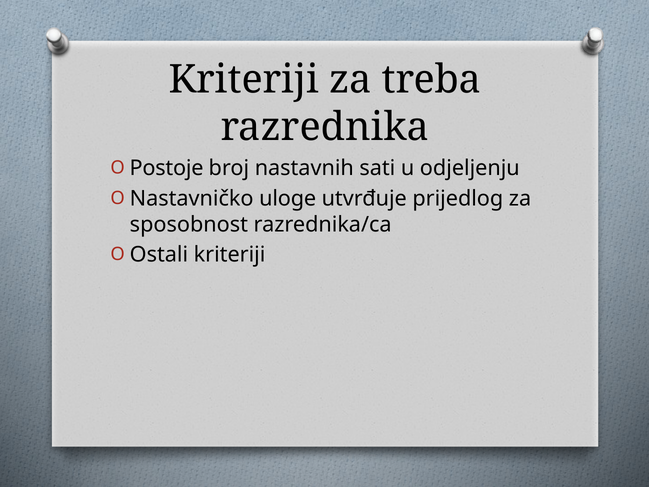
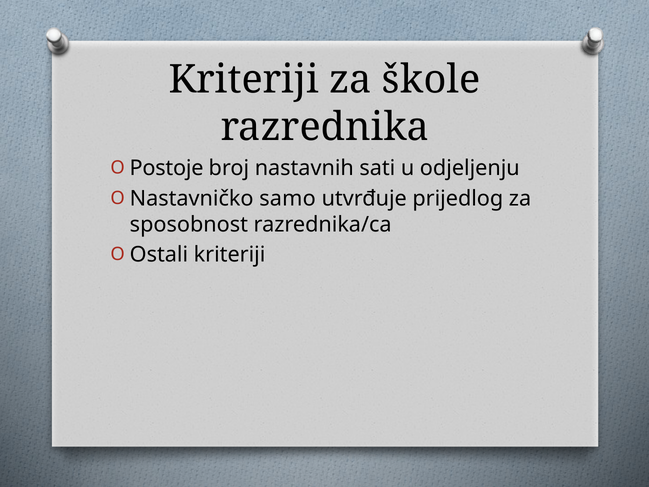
treba: treba -> škole (431, 80)
uloge: uloge -> samo (288, 198)
